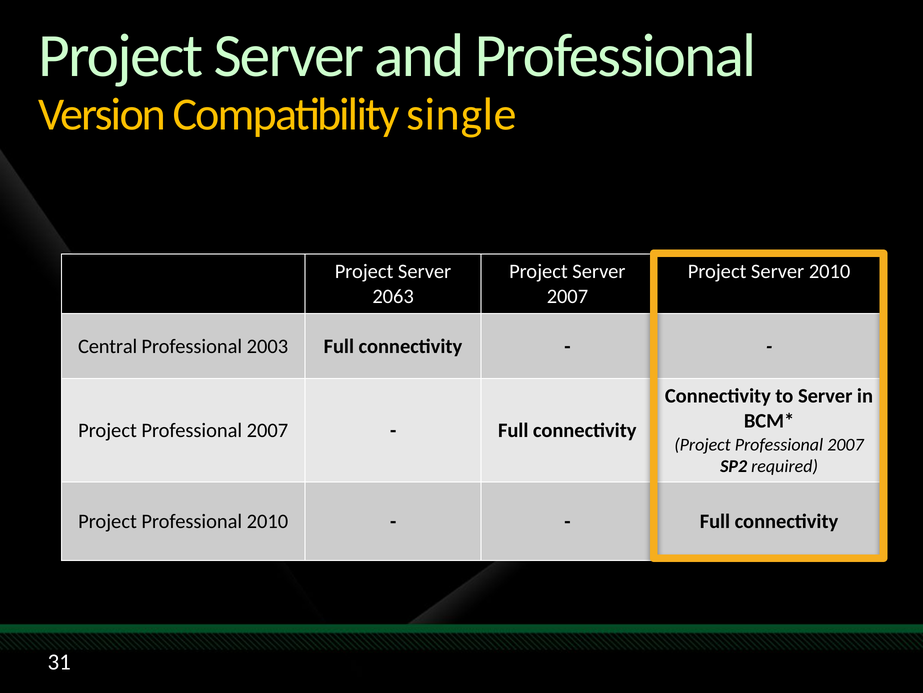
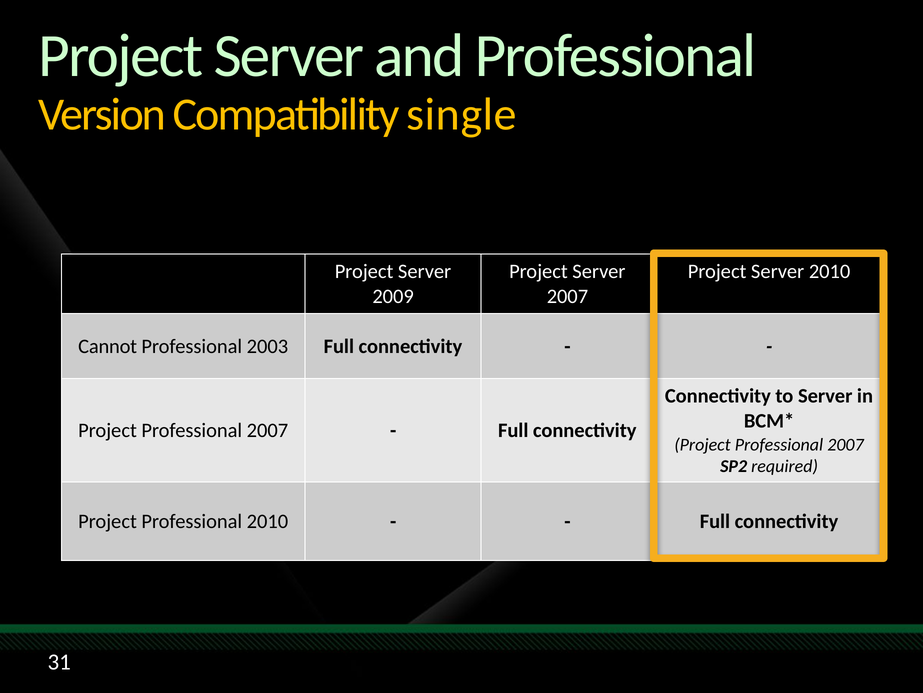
2063: 2063 -> 2009 (393, 296)
Central: Central -> Cannot (108, 346)
